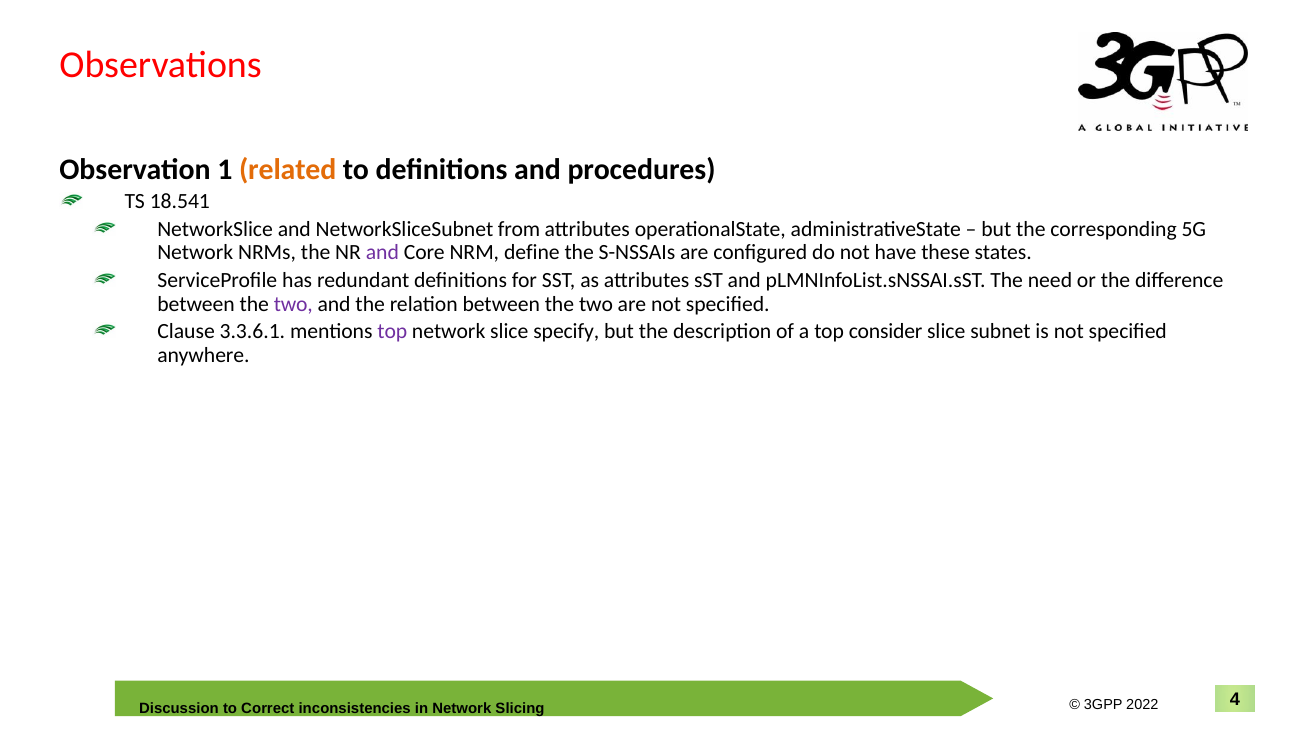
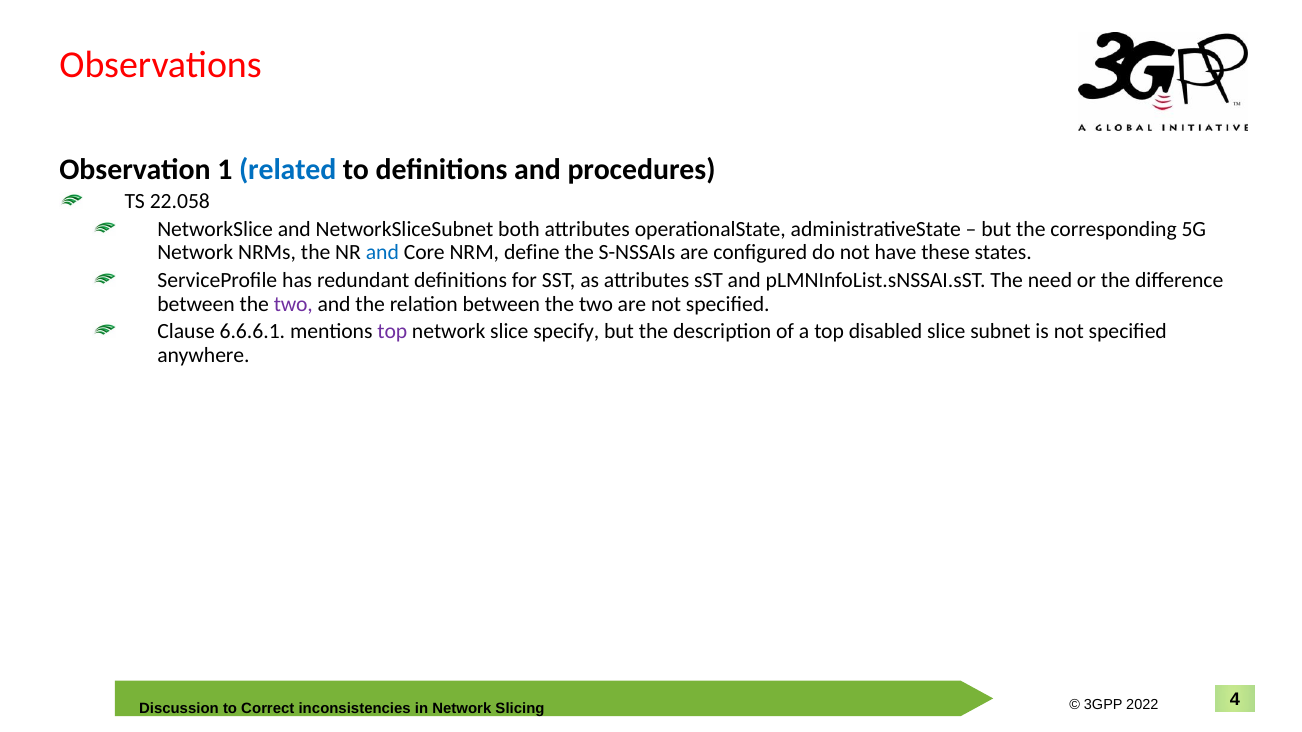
related colour: orange -> blue (288, 170)
18.541: 18.541 -> 22.058 (180, 202)
from: from -> both (519, 230)
and colour: purple -> blue (382, 253)
3.3.6.1: 3.3.6.1 -> 6.6.6.1 (252, 332)
consider: consider -> disabled (886, 332)
